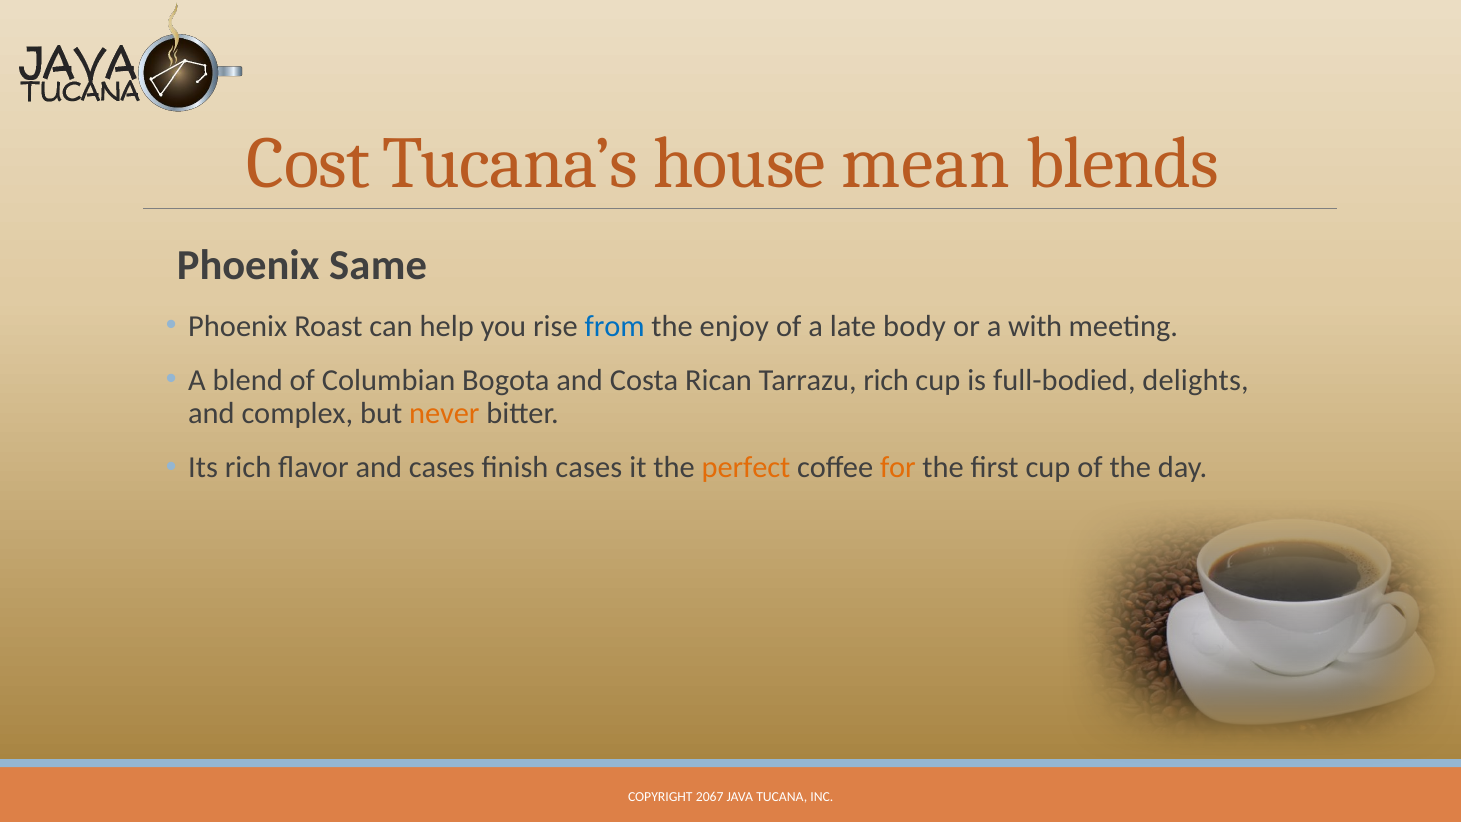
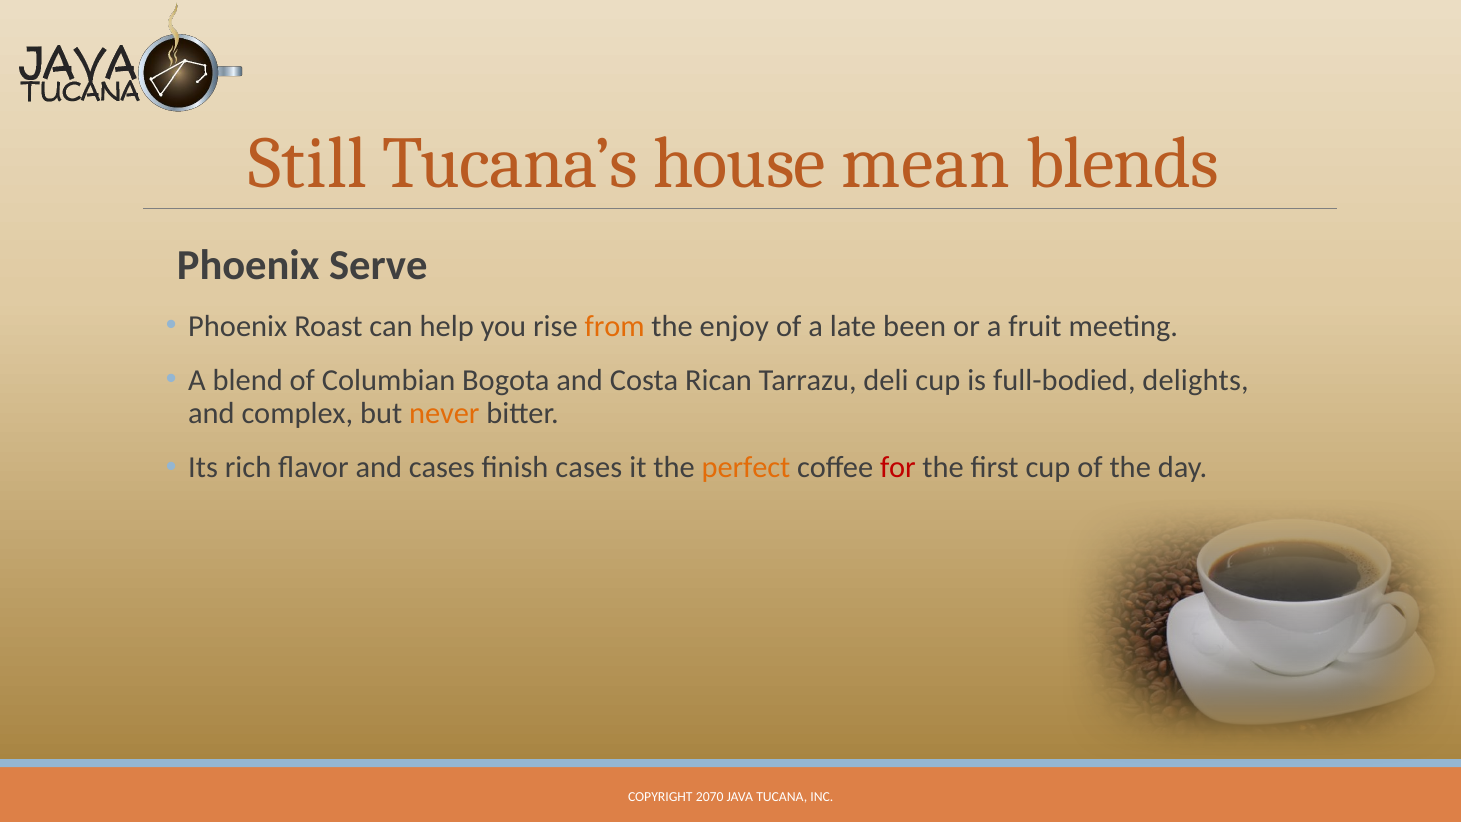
Cost: Cost -> Still (308, 164)
Same: Same -> Serve (378, 265)
from colour: blue -> orange (615, 326)
body: body -> been (915, 326)
with: with -> fruit (1035, 326)
Tarrazu rich: rich -> deli (886, 380)
for colour: orange -> red (898, 467)
2067: 2067 -> 2070 (710, 797)
